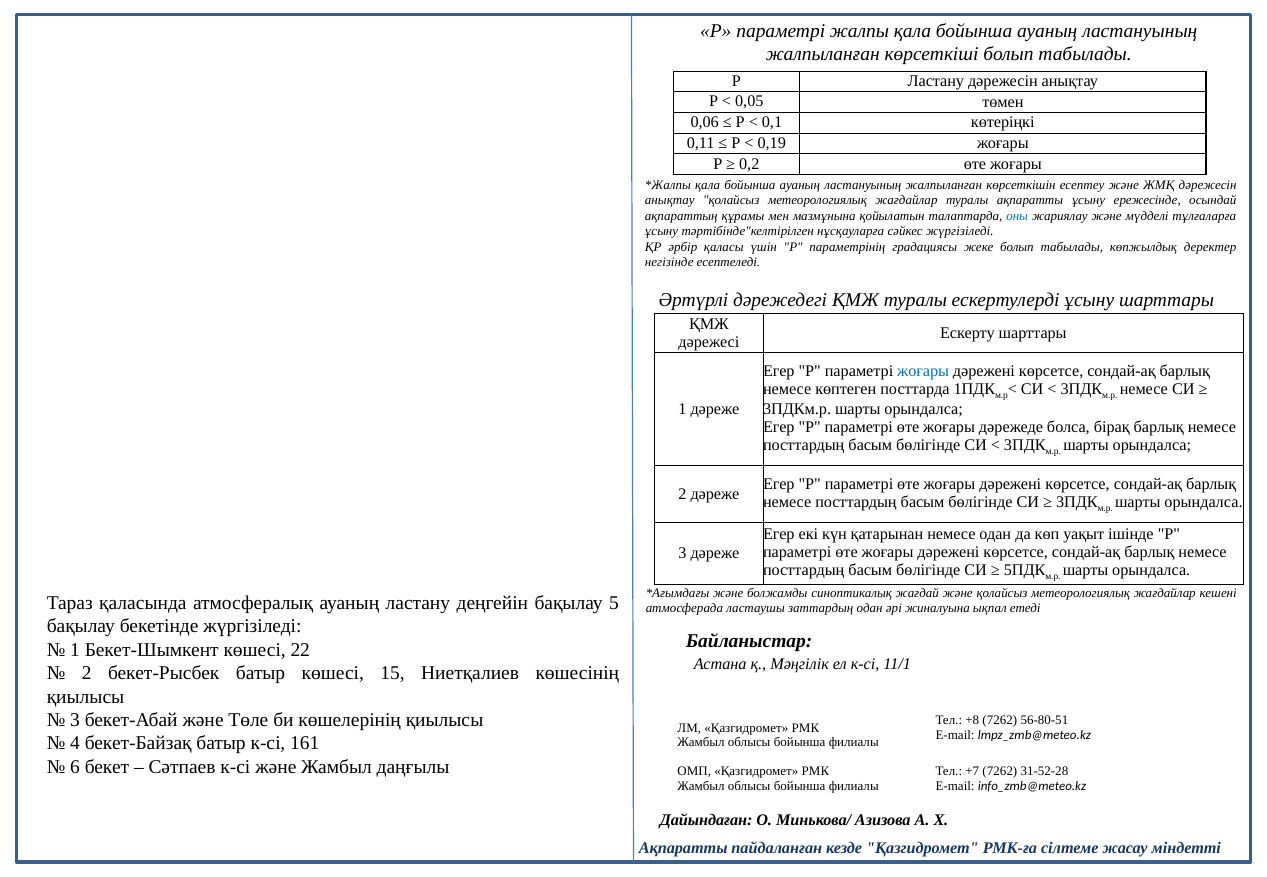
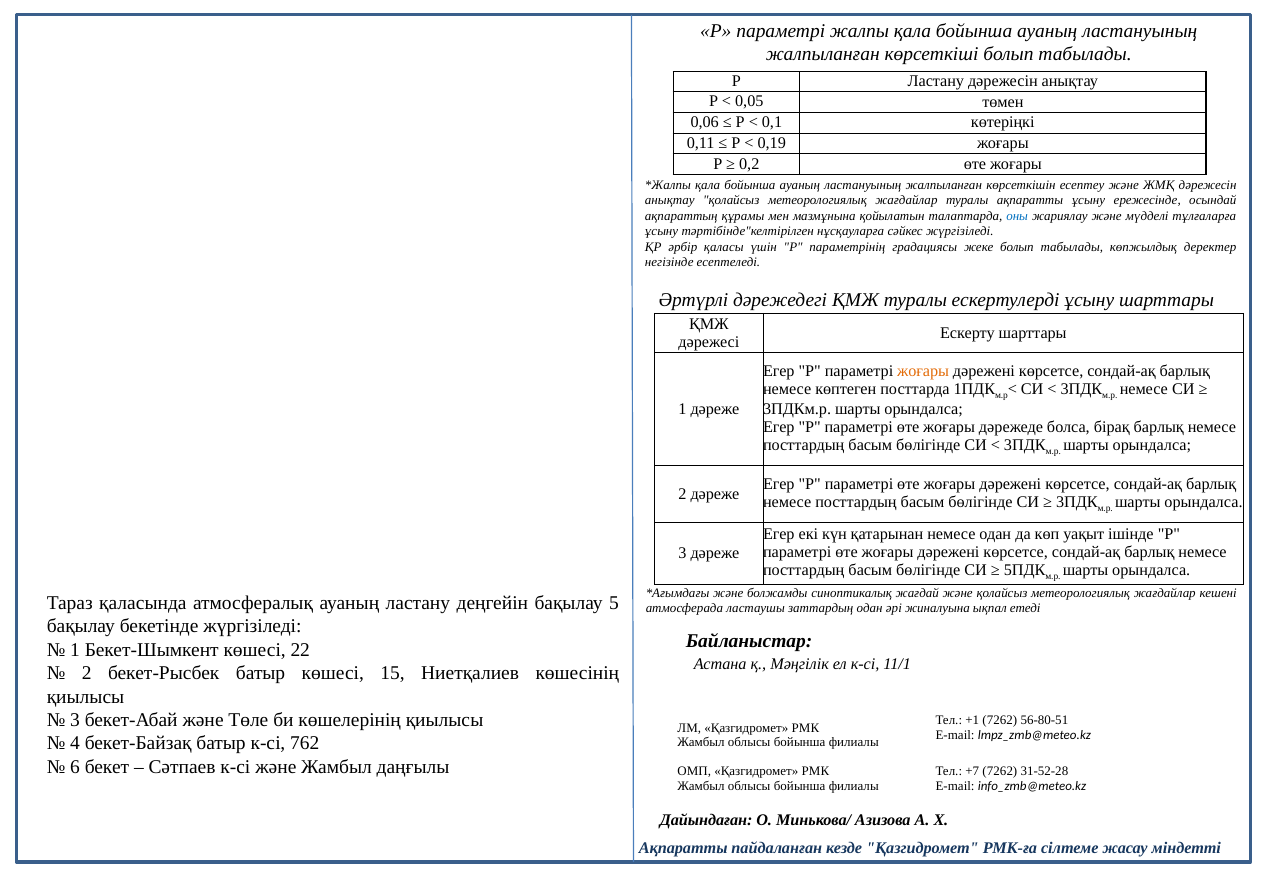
жоғары colour: blue -> orange (923, 371)
+8: +8 -> +1 (972, 720)
161: 161 -> 762 (305, 744)
